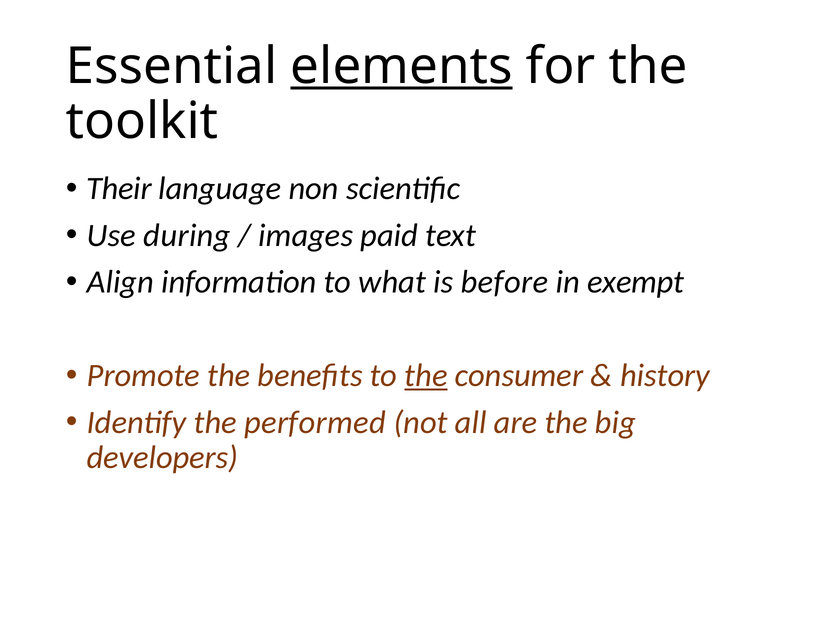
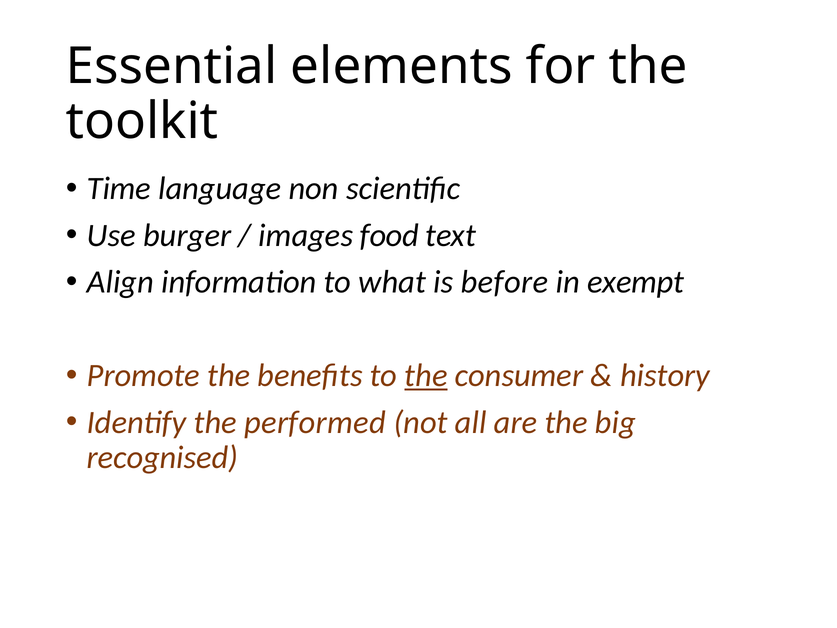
elements underline: present -> none (402, 66)
Their: Their -> Time (119, 189)
during: during -> burger (187, 235)
paid: paid -> food (389, 235)
developers: developers -> recognised (162, 457)
